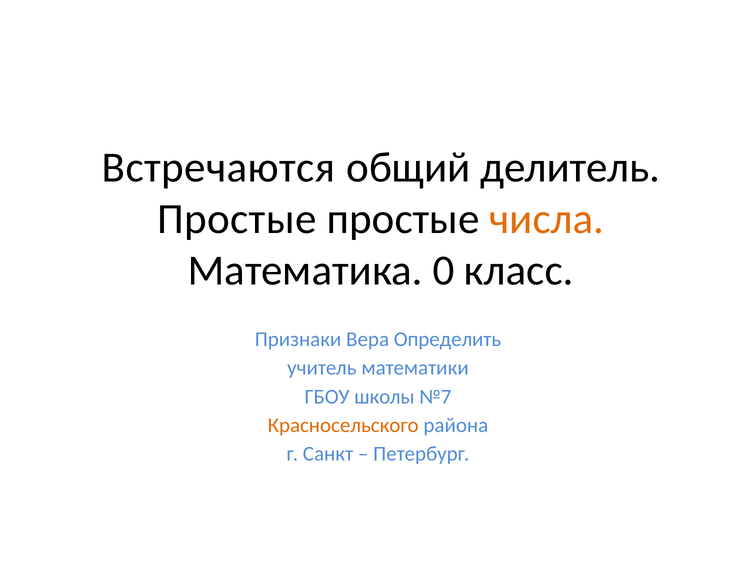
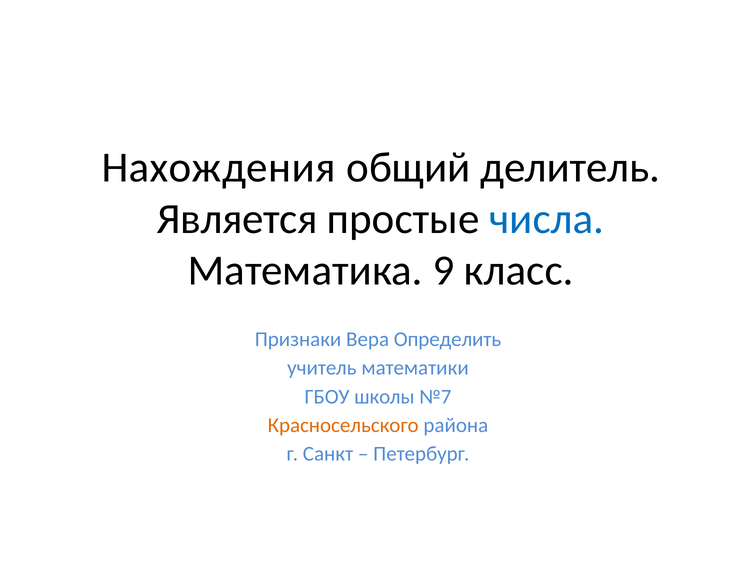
Встречаются: Встречаются -> Нахождения (219, 168)
Простые: Простые -> Является (237, 219)
числа colour: orange -> blue (547, 219)
0: 0 -> 9 (443, 271)
